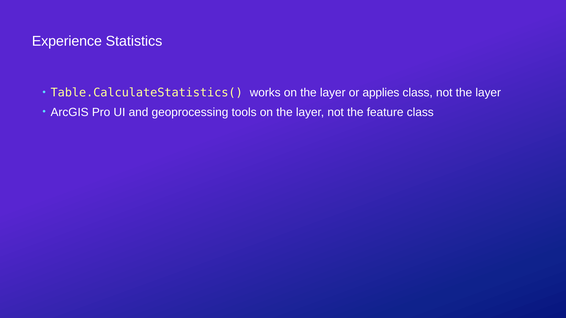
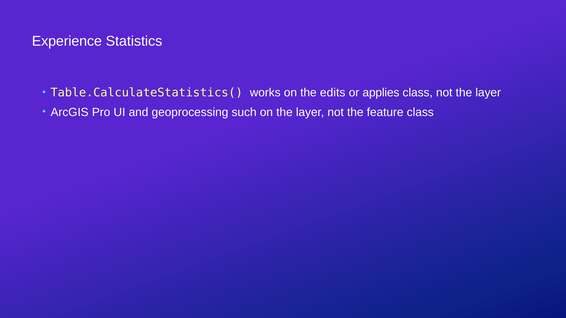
works on the layer: layer -> edits (333, 93)
tools: tools -> such (244, 112)
